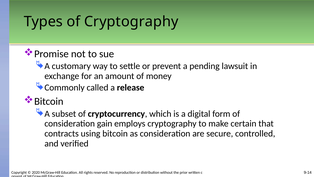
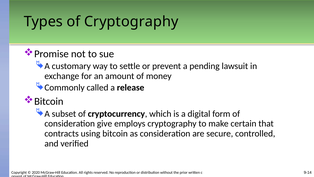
gain: gain -> give (105, 123)
